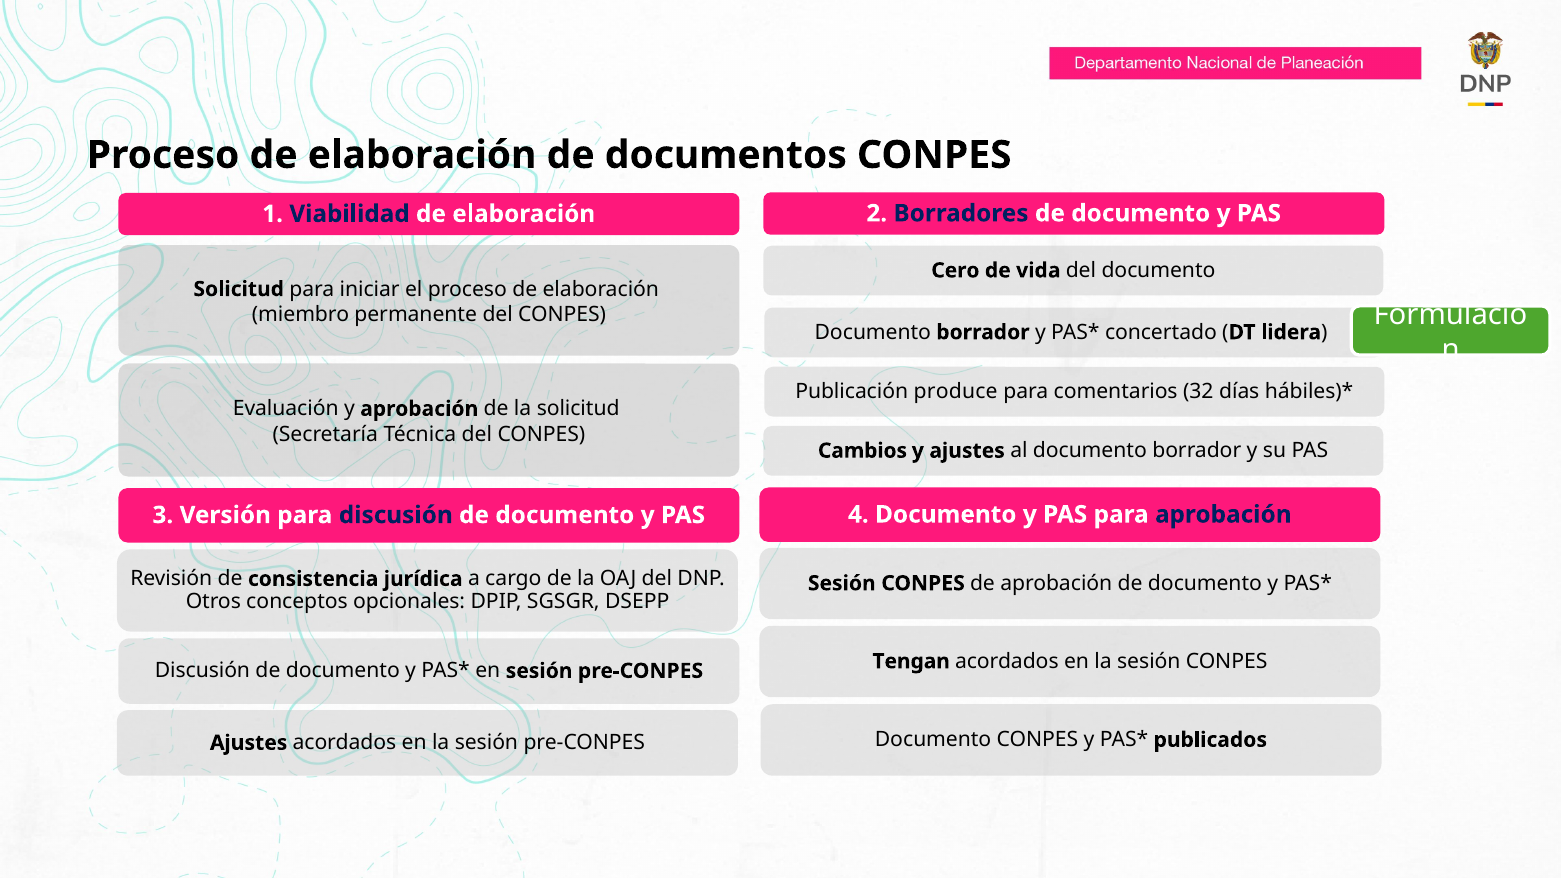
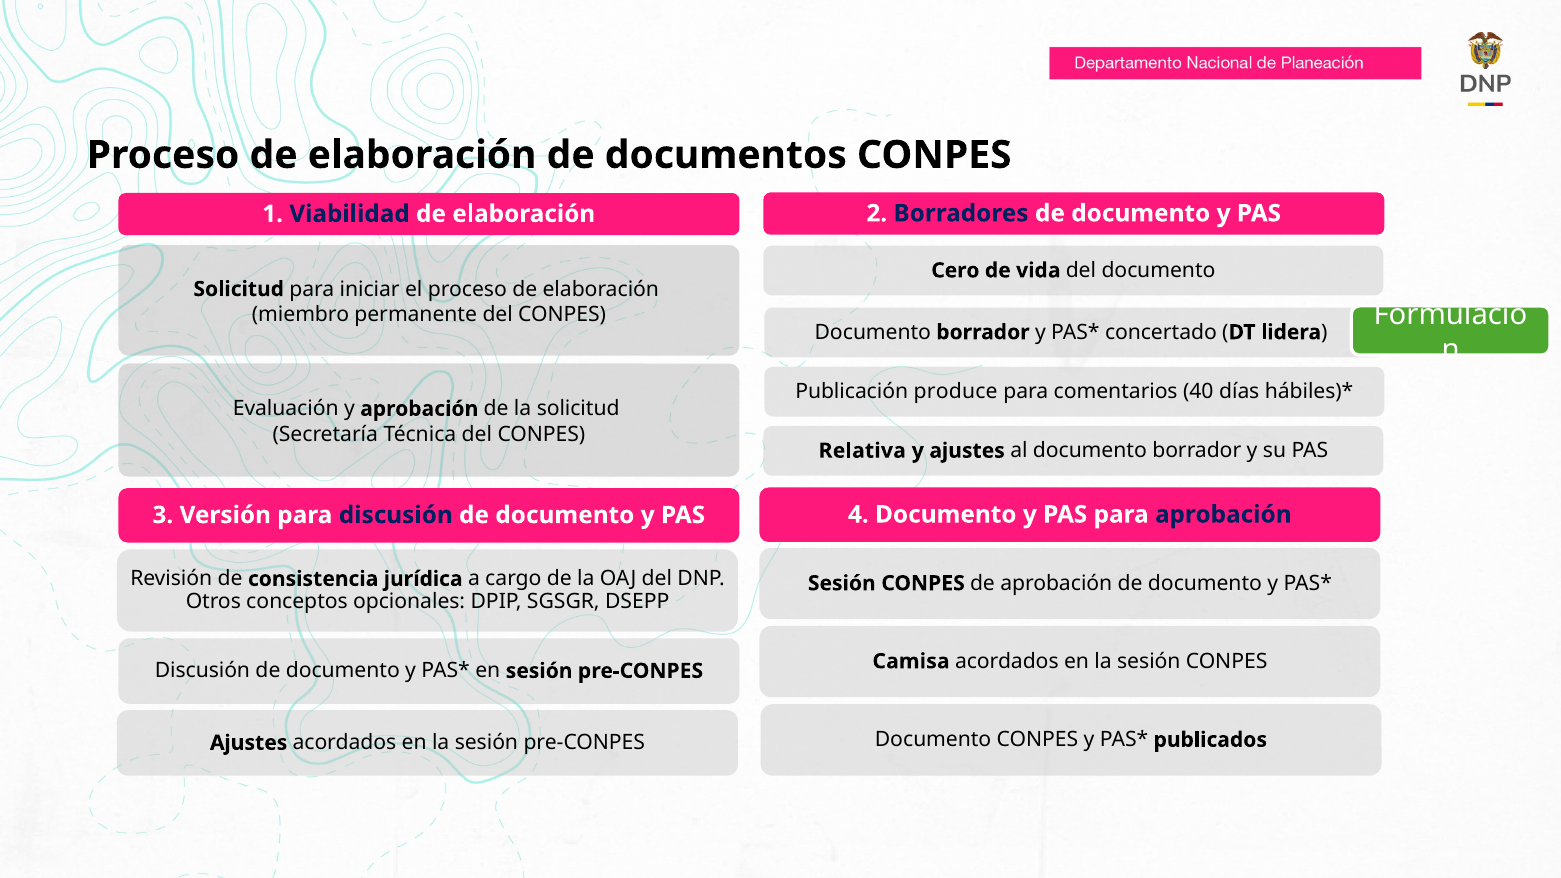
32: 32 -> 40 (1198, 392)
Cambios: Cambios -> Relativa (862, 451)
Tengan: Tengan -> Camisa (911, 661)
